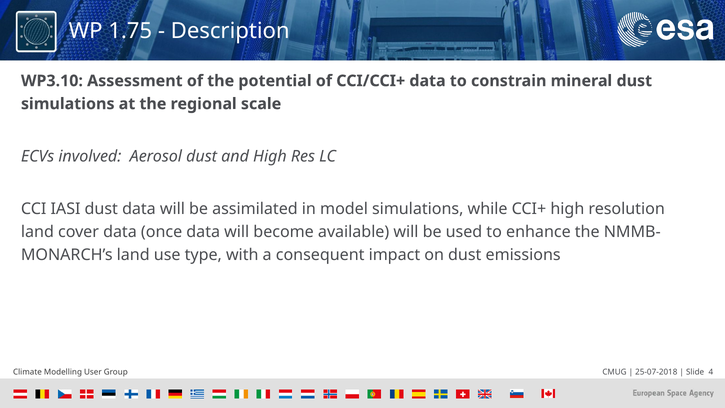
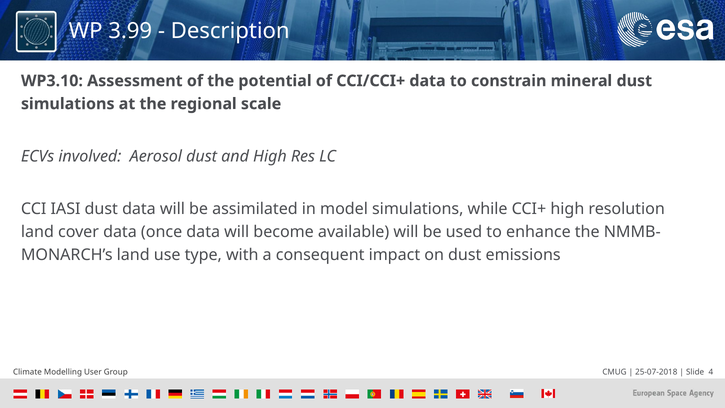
1.75: 1.75 -> 3.99 (130, 31)
